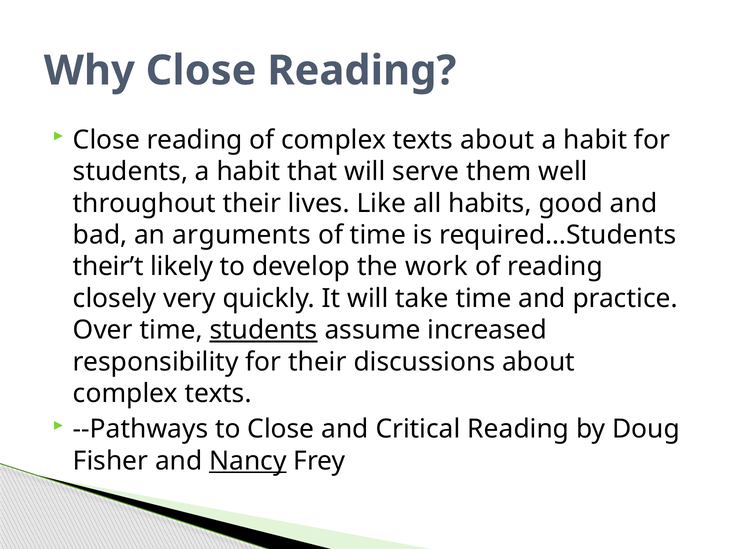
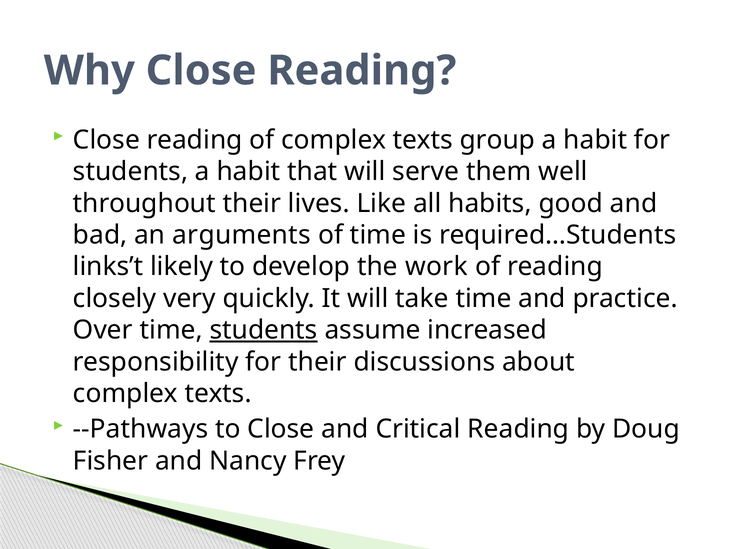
texts about: about -> group (497, 140)
their’t: their’t -> links’t (108, 266)
Nancy underline: present -> none (248, 460)
